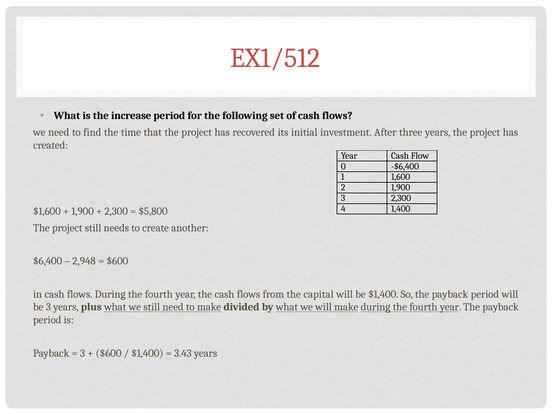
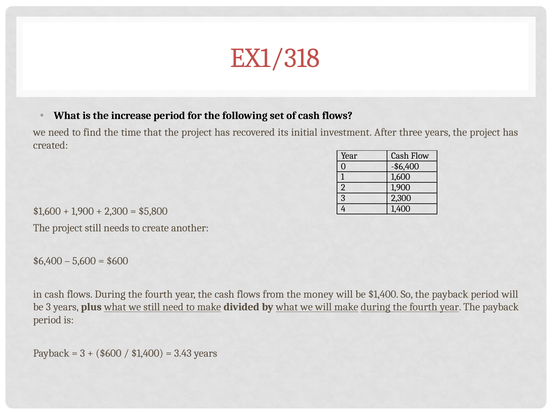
EX1/512: EX1/512 -> EX1/318 (275, 58)
2,948: 2,948 -> 5,600 (84, 261)
capital: capital -> money (319, 294)
